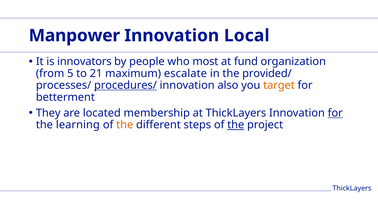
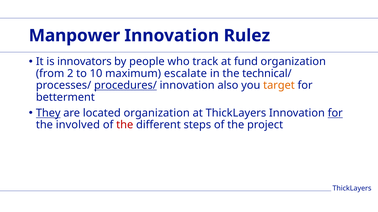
Local: Local -> Rulez (247, 36)
most: most -> track (205, 62)
5: 5 -> 2 (70, 74)
21: 21 -> 10 (96, 74)
provided/: provided/ -> technical/ (267, 74)
They underline: none -> present (48, 113)
located membership: membership -> organization (157, 113)
learning: learning -> involved (78, 125)
the colour: orange -> red (125, 125)
the underline: present -> none (236, 125)
